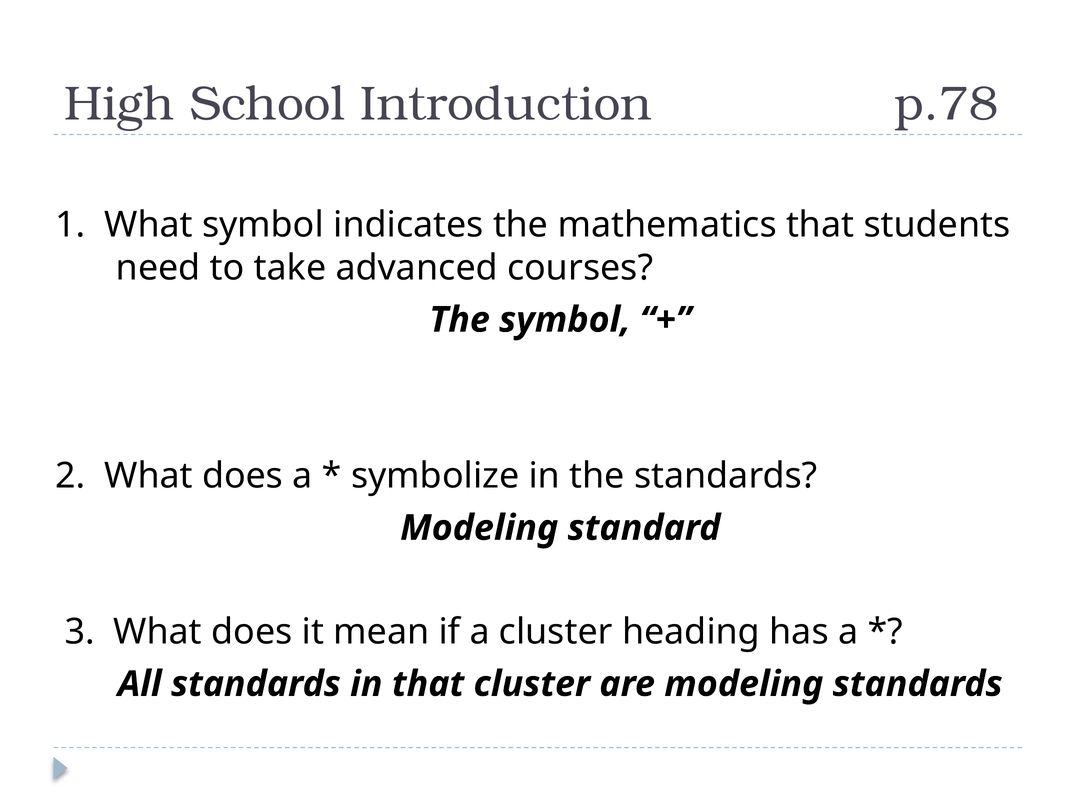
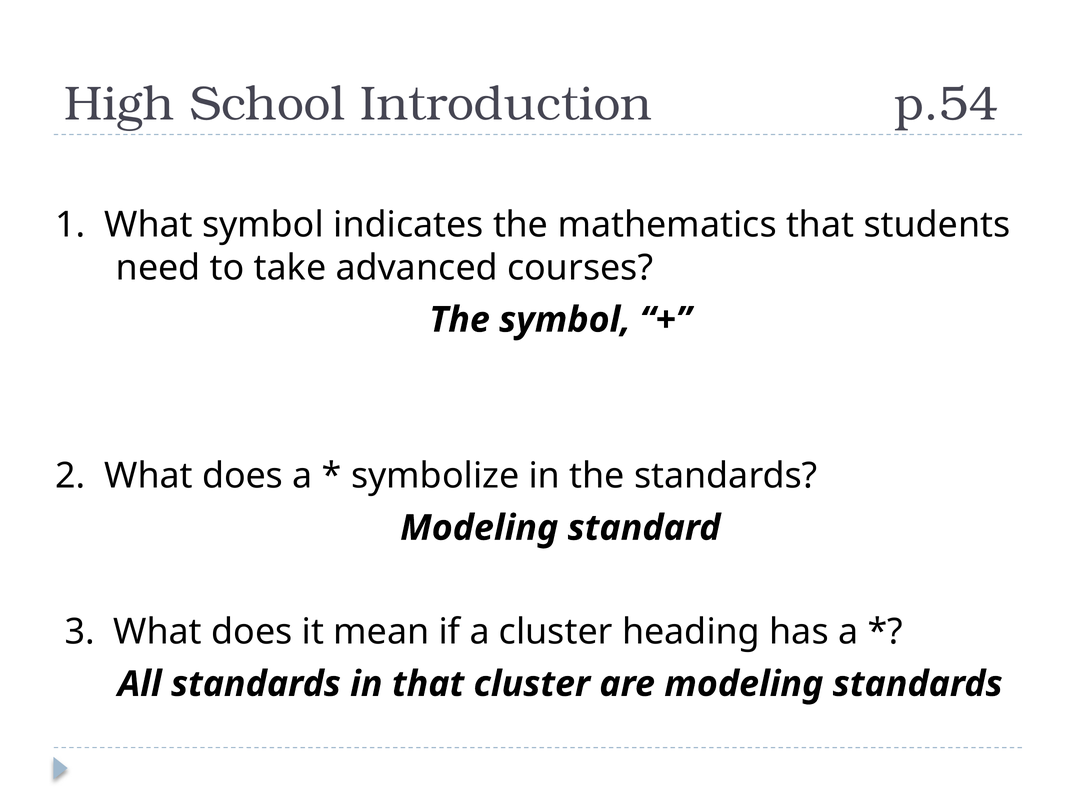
p.78: p.78 -> p.54 (946, 104)
